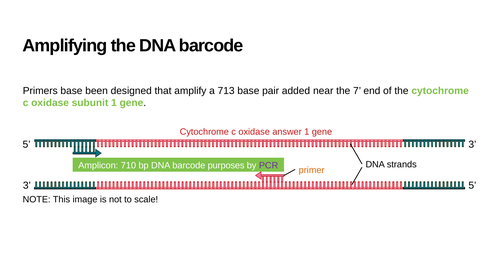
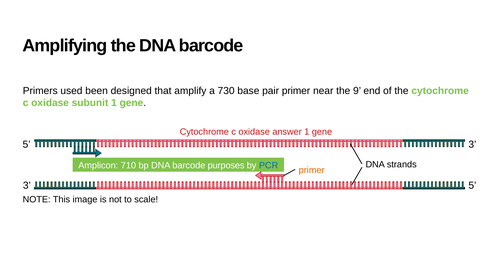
Primers base: base -> used (71, 91)
713: 713 -> 730 (226, 91)
pair added: added -> primer (296, 91)
7: 7 -> 9 (357, 91)
PCR colour: purple -> blue (269, 166)
